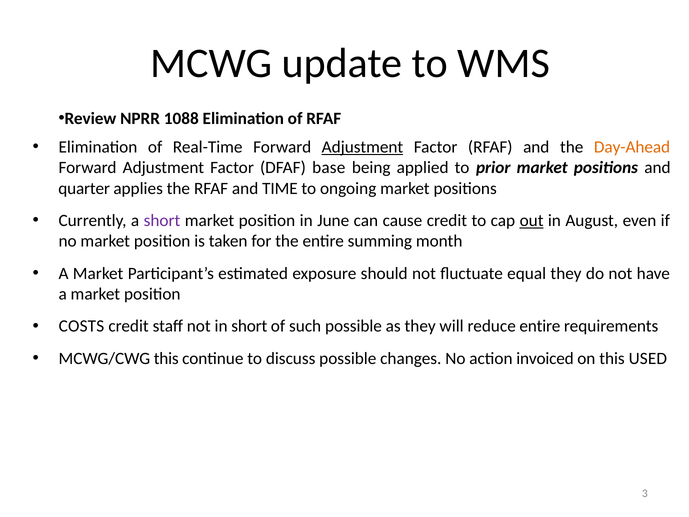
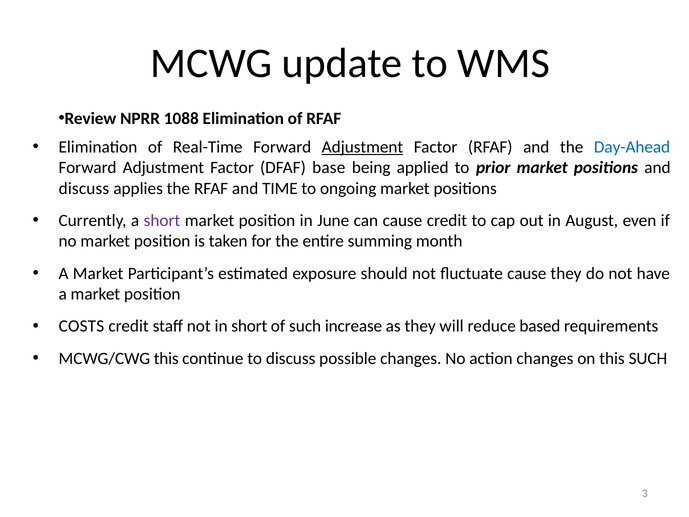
Day-Ahead colour: orange -> blue (632, 147)
quarter: quarter -> discuss (84, 188)
out underline: present -> none (532, 220)
fluctuate equal: equal -> cause (527, 273)
such possible: possible -> increase (354, 326)
reduce entire: entire -> based (540, 326)
action invoiced: invoiced -> changes (545, 358)
this USED: USED -> SUCH (648, 358)
